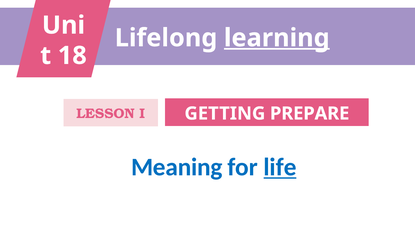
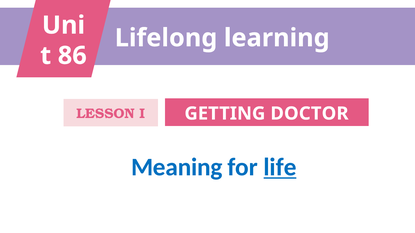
learning underline: present -> none (277, 38)
18: 18 -> 86 (72, 56)
PREPARE: PREPARE -> DOCTOR (309, 114)
